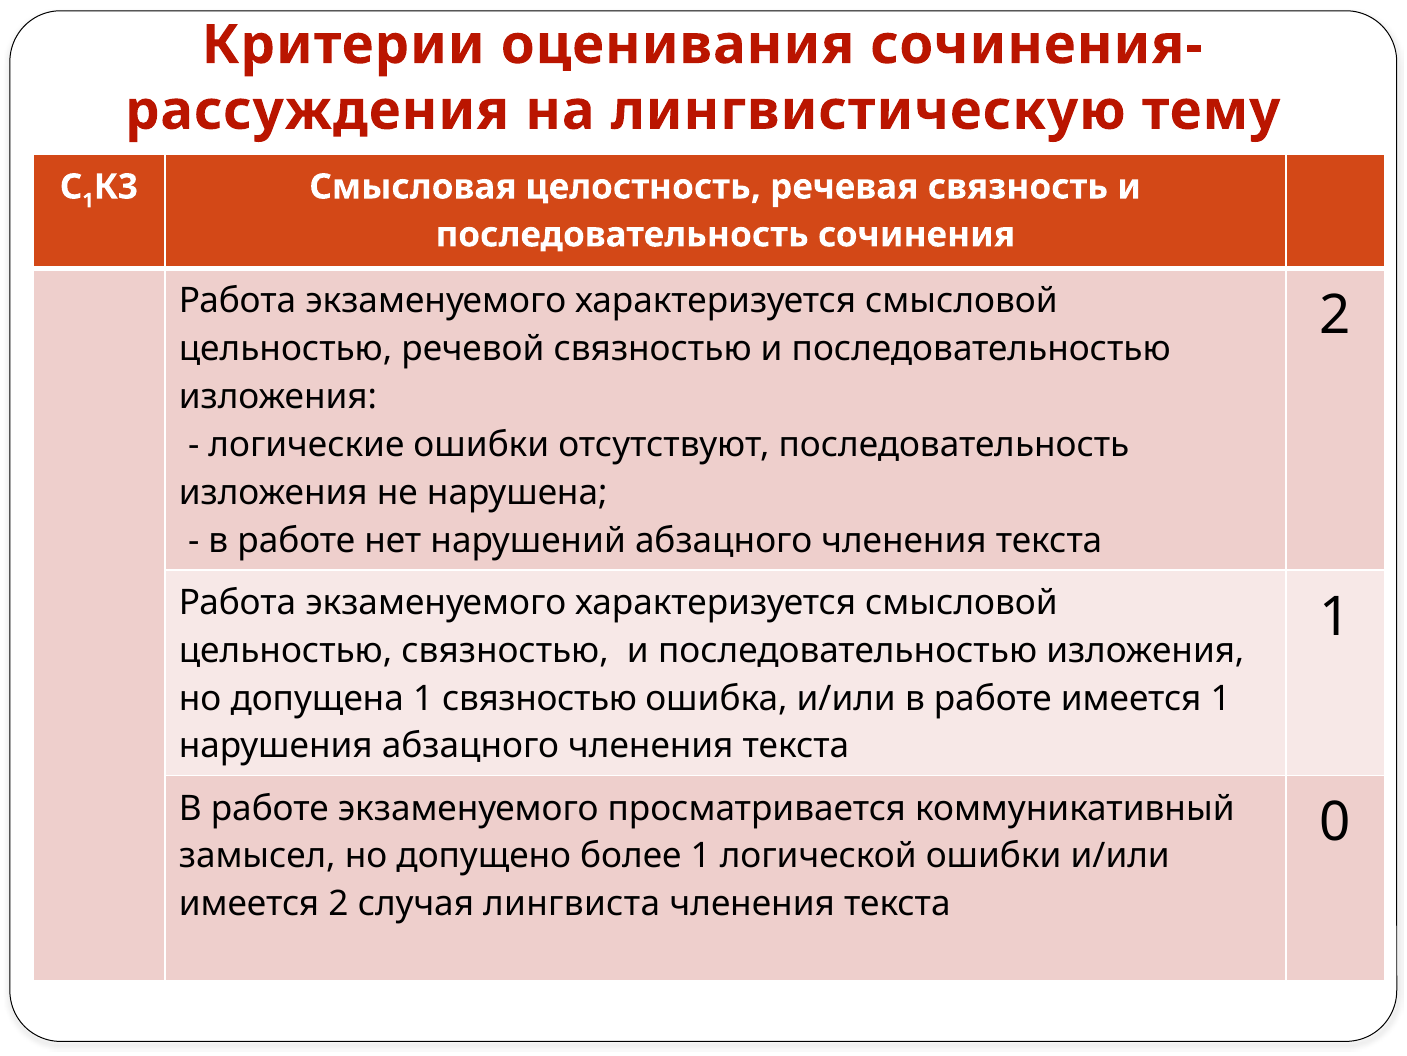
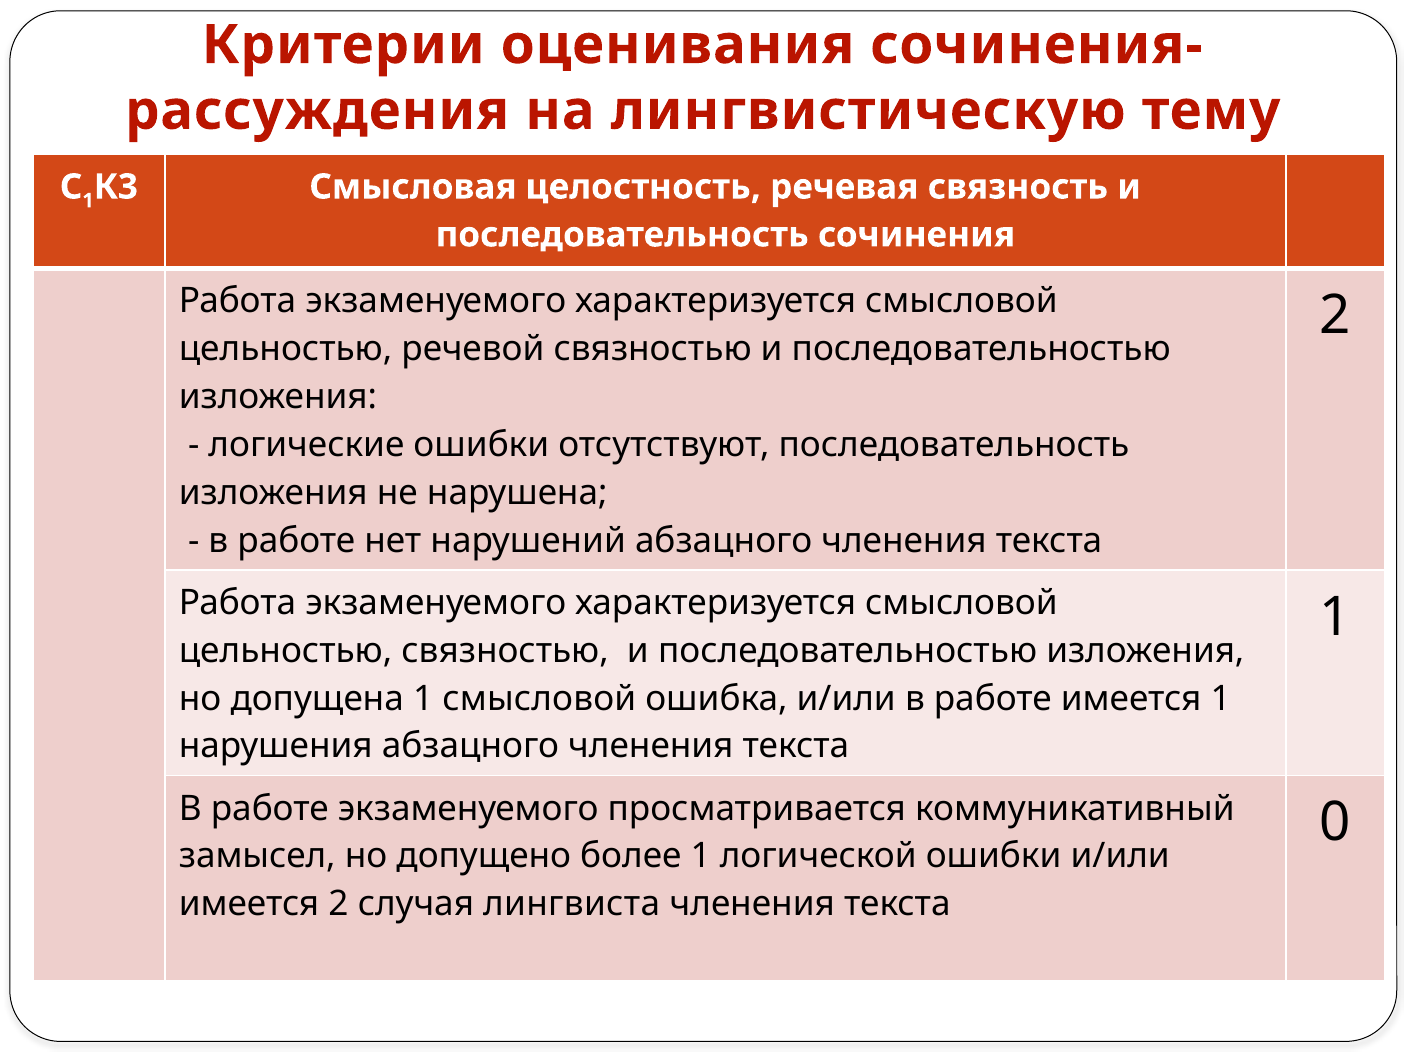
1 связностью: связностью -> смысловой (539, 698)
